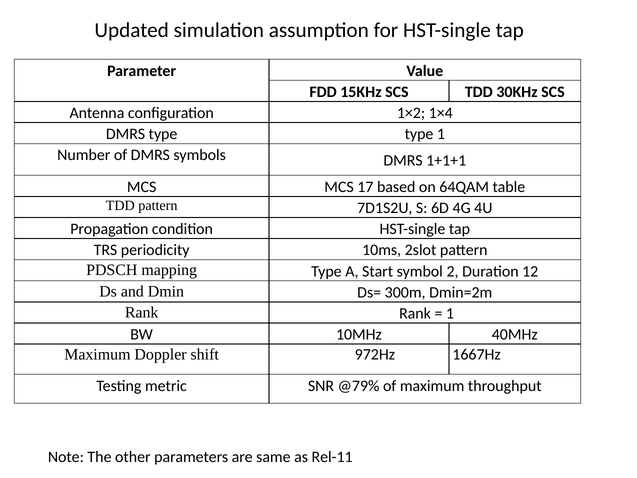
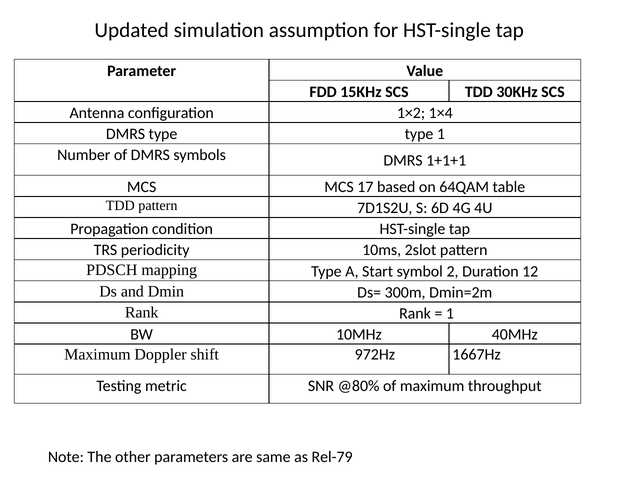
@79%: @79% -> @80% (359, 386)
Rel-11: Rel-11 -> Rel-79 (332, 457)
